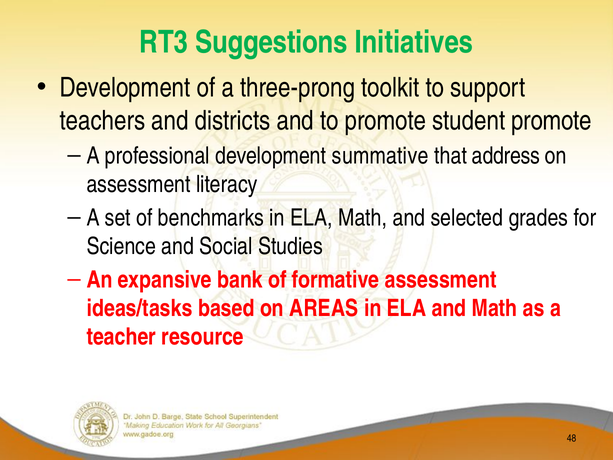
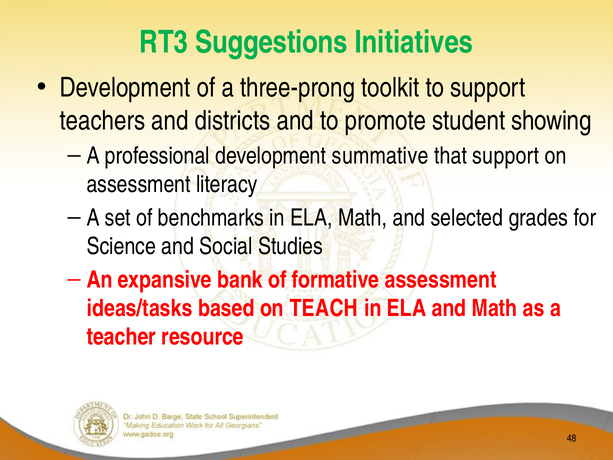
student promote: promote -> showing (551, 120)
that address: address -> support (506, 156)
AREAS: AREAS -> TEACH (324, 308)
